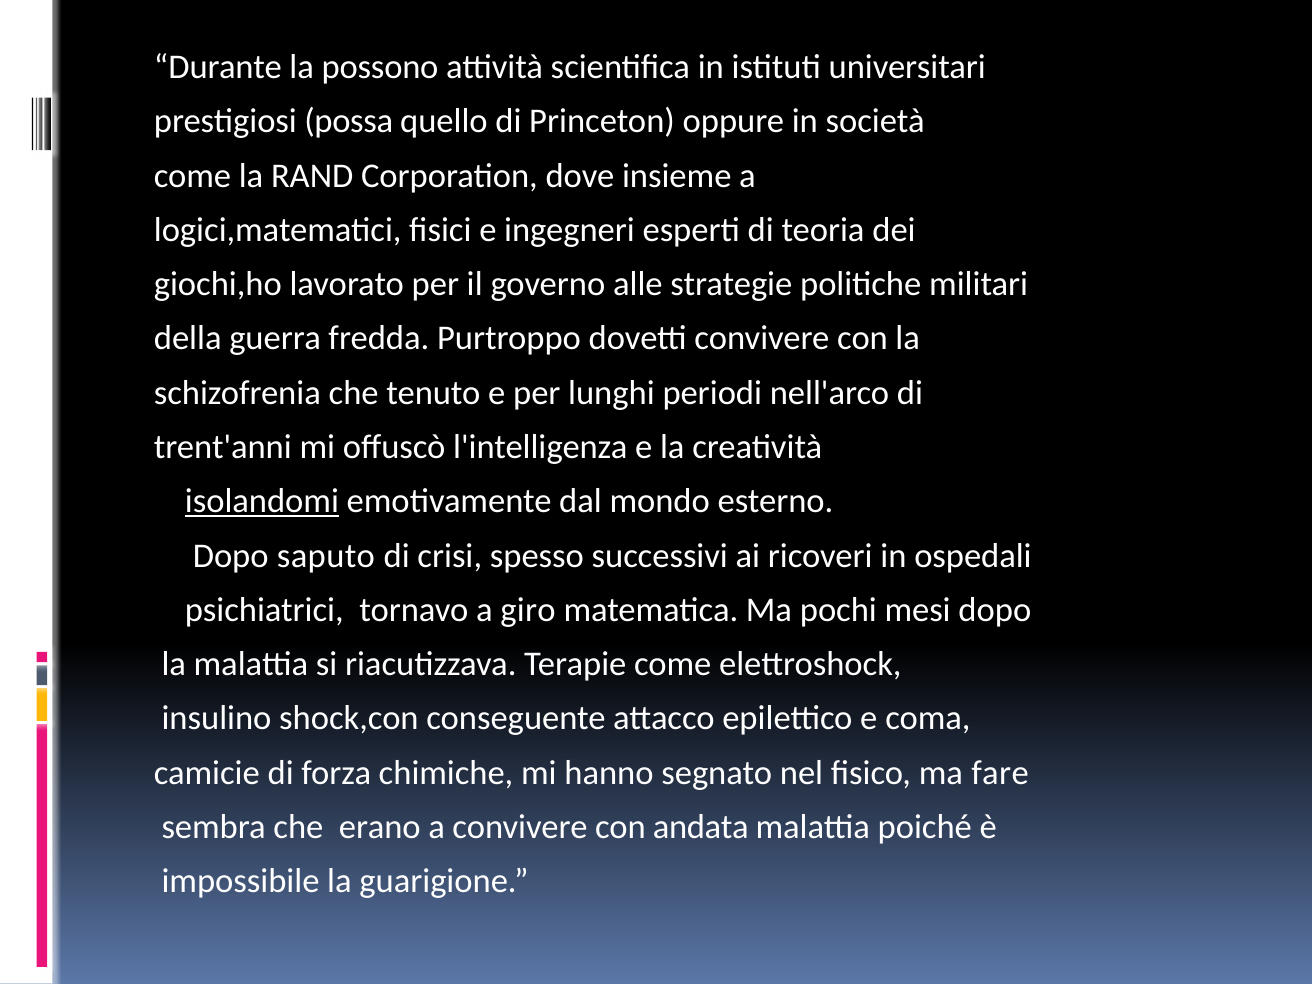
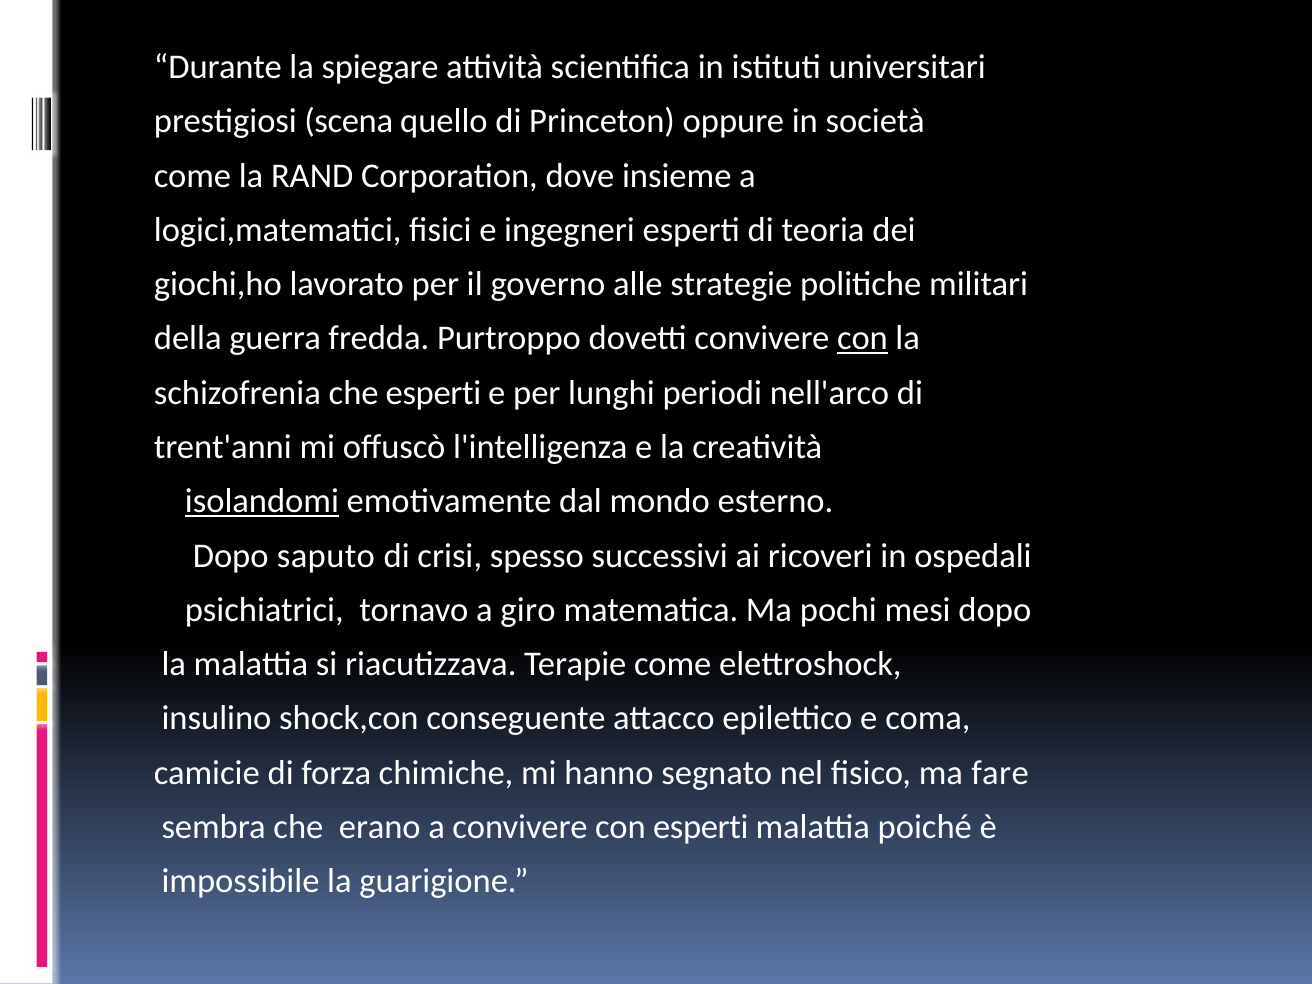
possono: possono -> spiegare (380, 67)
possa: possa -> scena (349, 121)
con underline: none -> present (863, 338)
che tenuto: tenuto -> esperti (433, 393)
con andata: andata -> esperti (701, 827)
